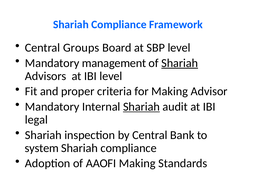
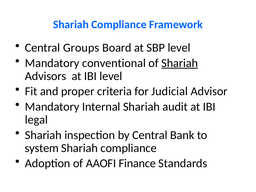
management: management -> conventional (114, 63)
for Making: Making -> Judicial (170, 91)
Shariah underline: present -> none (141, 107)
AAOFI Making: Making -> Finance (137, 163)
